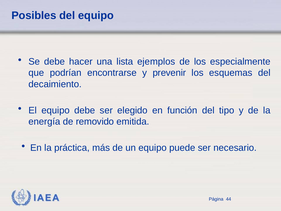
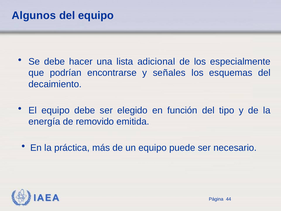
Posibles: Posibles -> Algunos (34, 15)
ejemplos: ejemplos -> adicional (156, 62)
prevenir: prevenir -> señales (169, 73)
